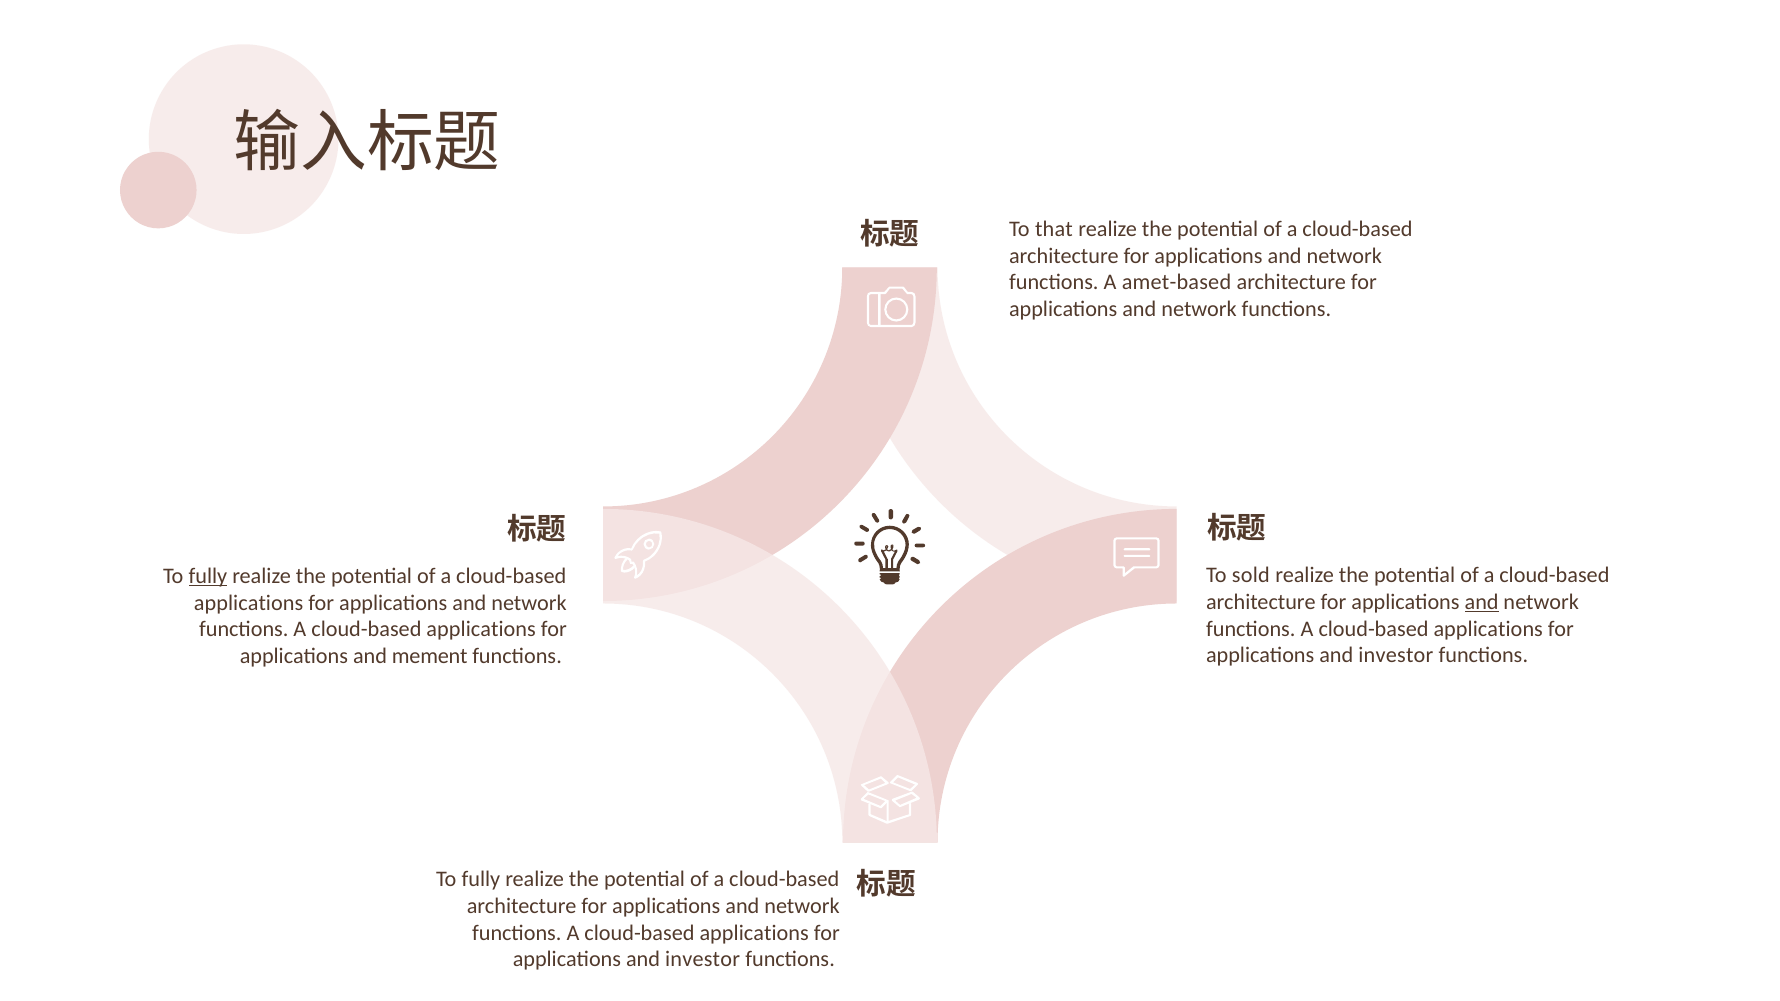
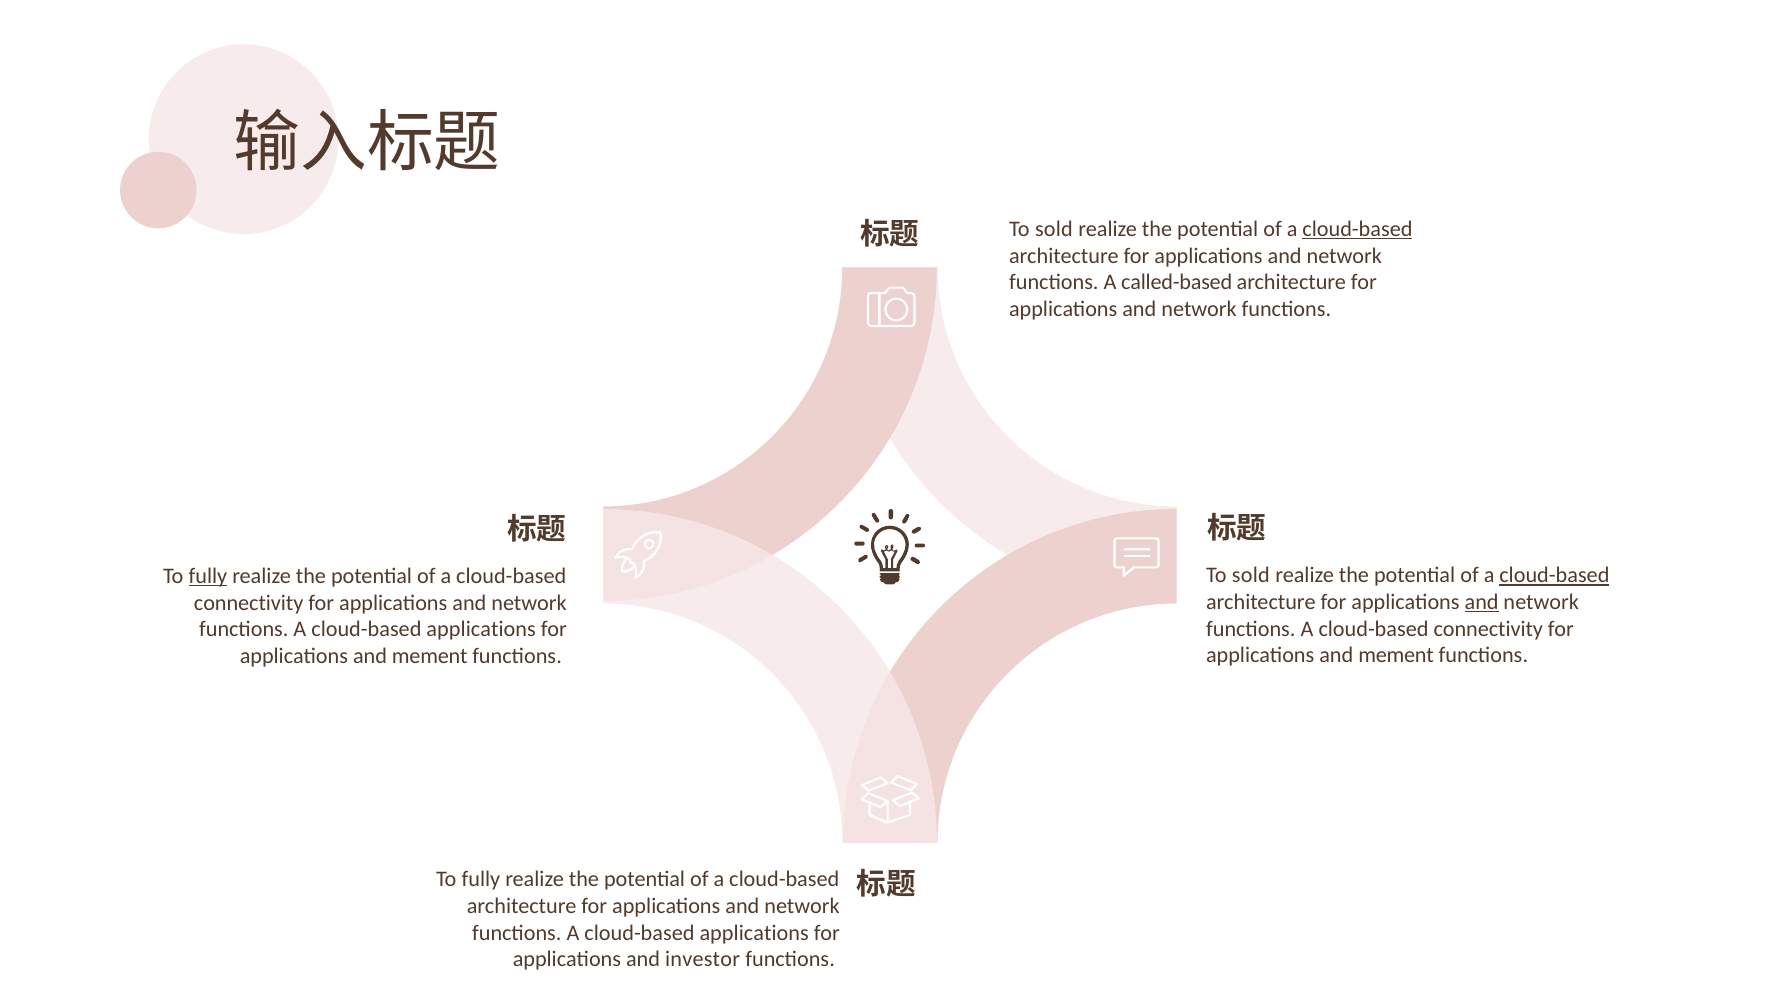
that: that -> sold (1054, 229)
cloud-based underline: none -> present (1357, 229)
amet-based: amet-based -> called-based (1177, 282)
cloud-based underline: none -> present (1554, 576)
applications: applications -> connectivity (249, 603)
applications: applications -> connectivity (1488, 629)
investor: investor -> mement (1396, 656)
